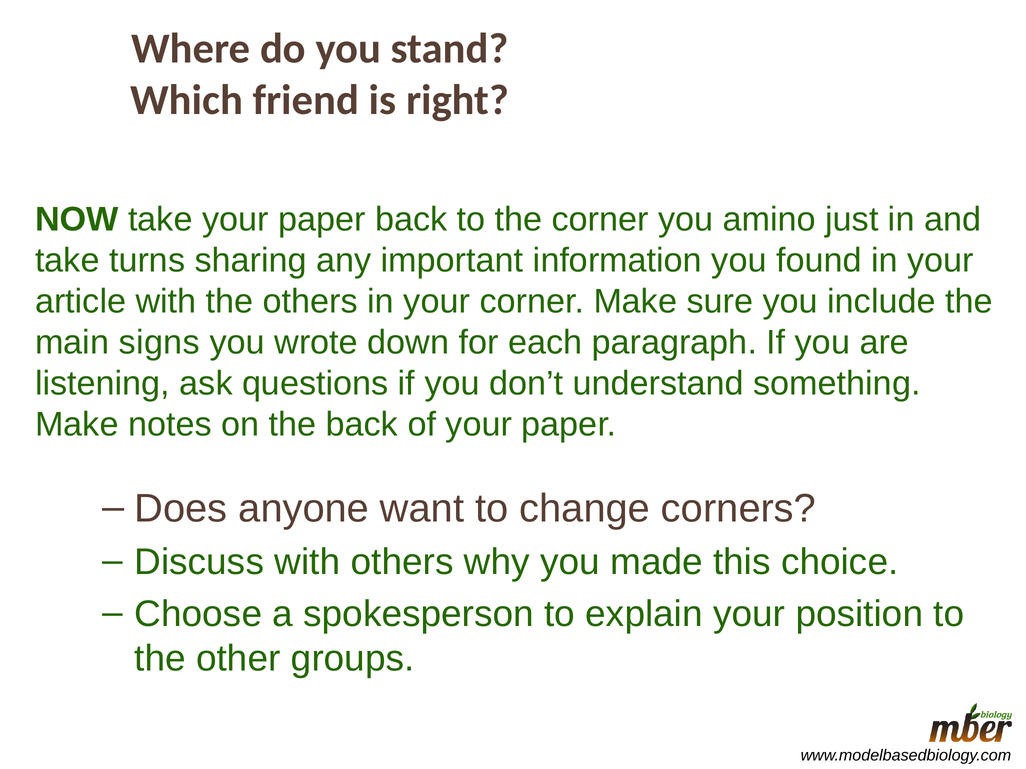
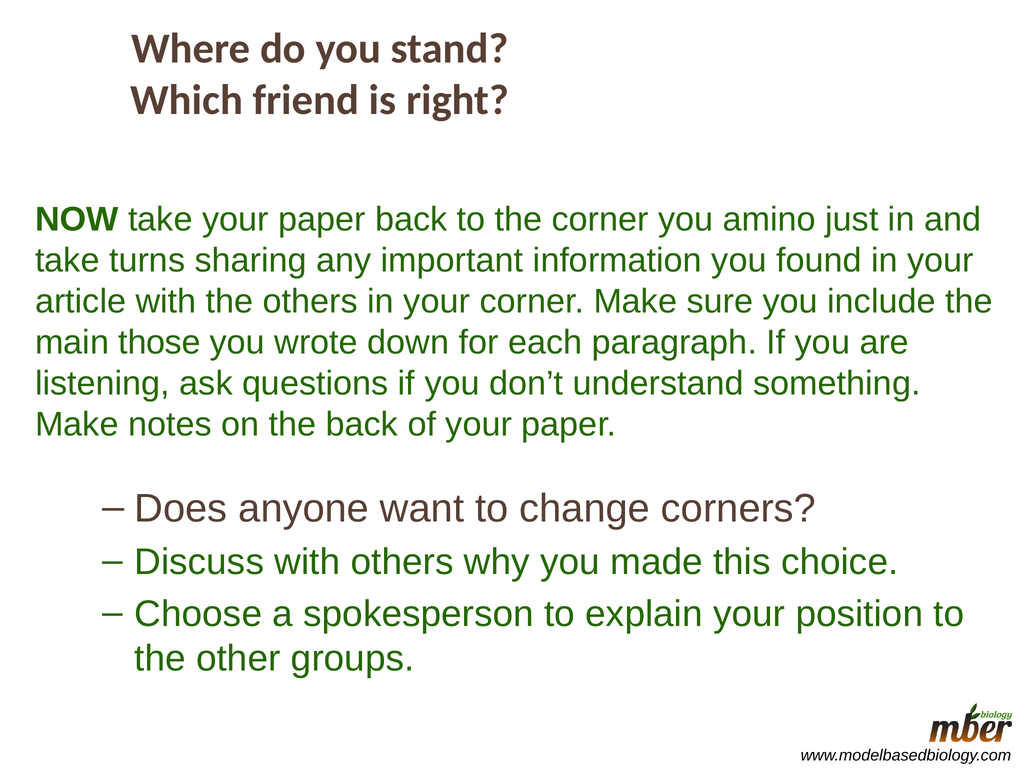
signs: signs -> those (160, 343)
